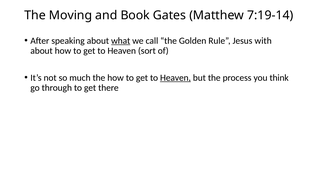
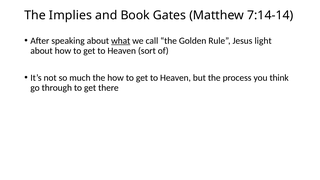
Moving: Moving -> Implies (70, 15)
7:19-14: 7:19-14 -> 7:14-14 (270, 15)
with: with -> light (263, 41)
Heaven underline: present -> none (175, 78)
